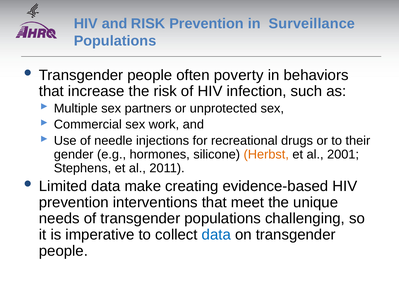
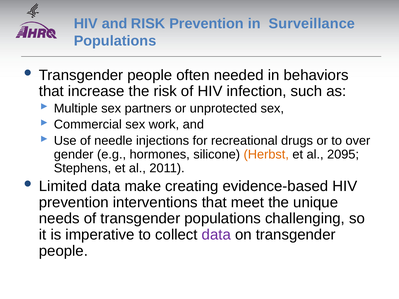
poverty: poverty -> needed (239, 75)
their: their -> over (358, 141)
2001: 2001 -> 2095 (343, 155)
data colour: blue -> purple (216, 235)
